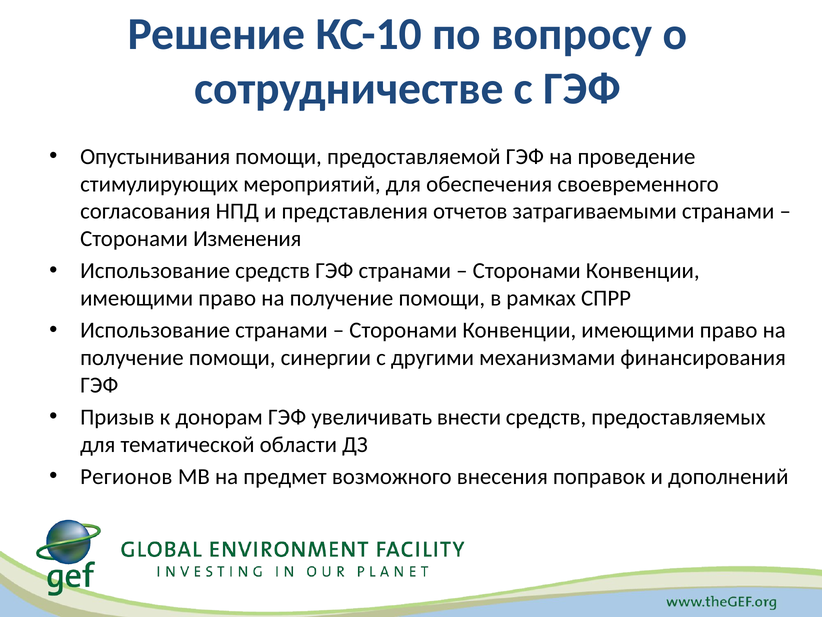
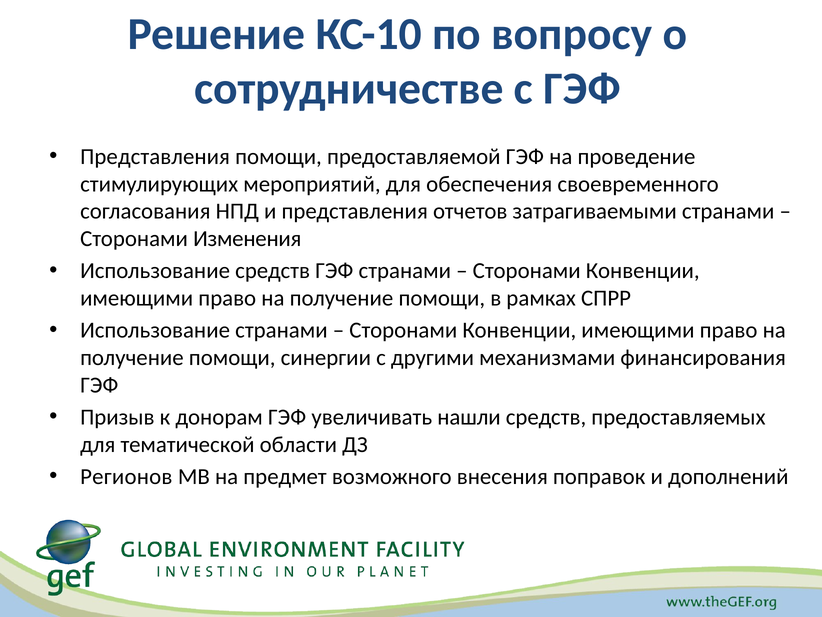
Опустынивания: Опустынивания -> Представления (155, 156)
внести: внести -> нашли (469, 417)
